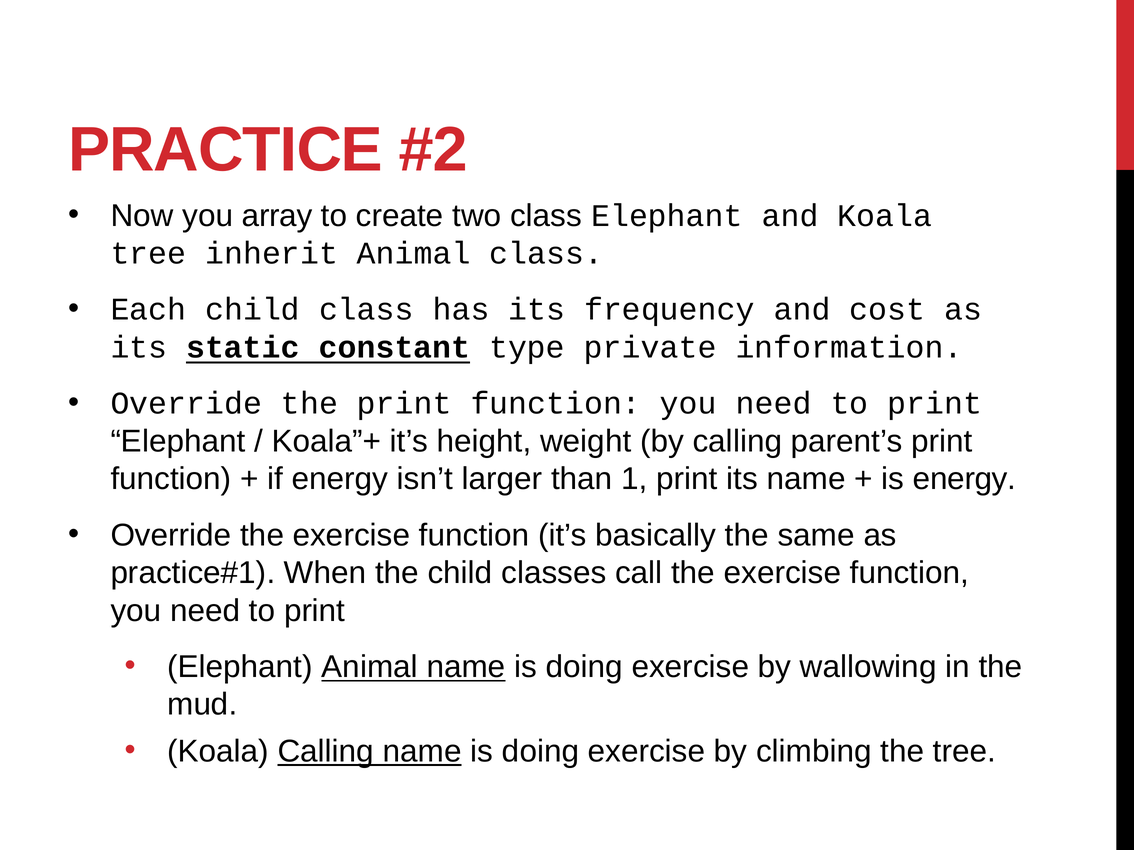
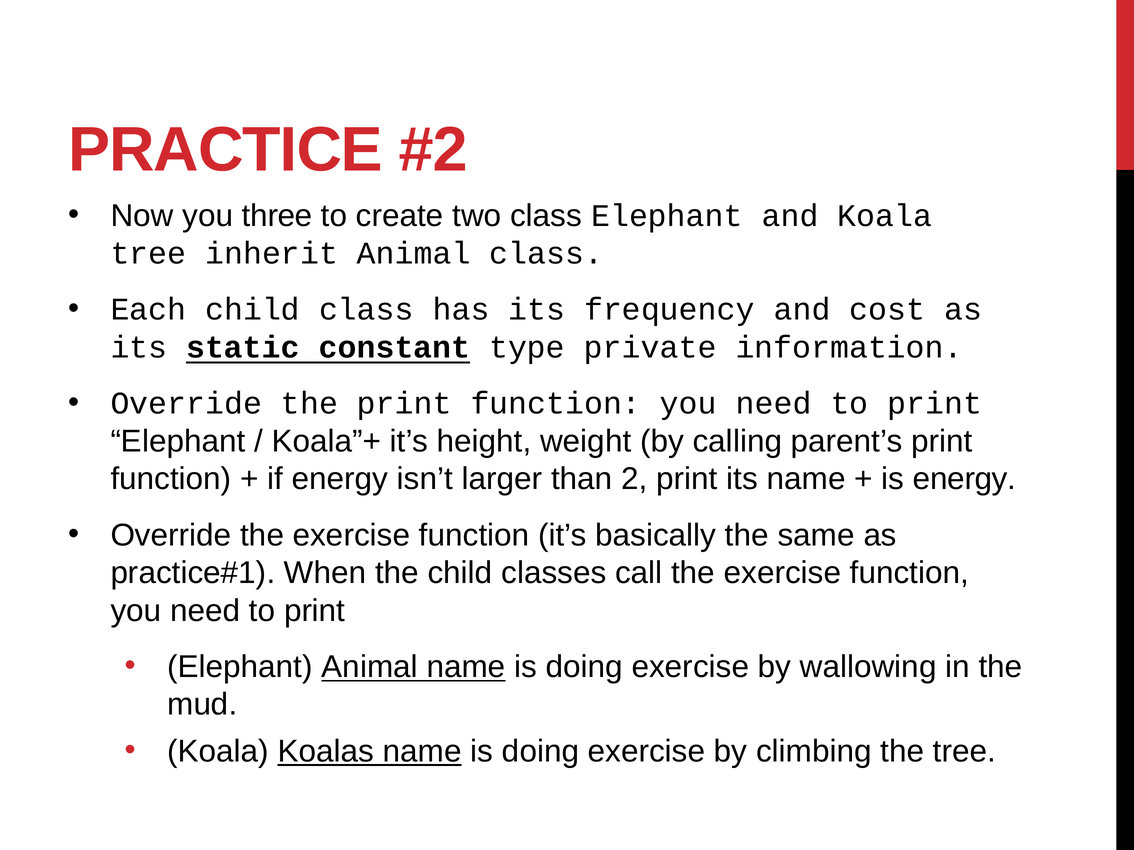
array: array -> three (277, 216)
1: 1 -> 2 (634, 479)
Koala Calling: Calling -> Koalas (326, 752)
